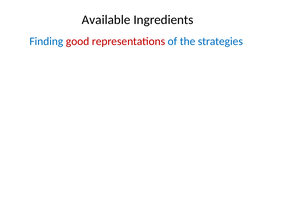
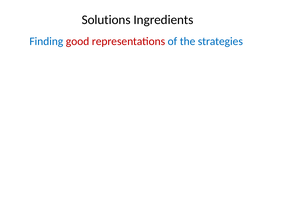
Available: Available -> Solutions (106, 20)
